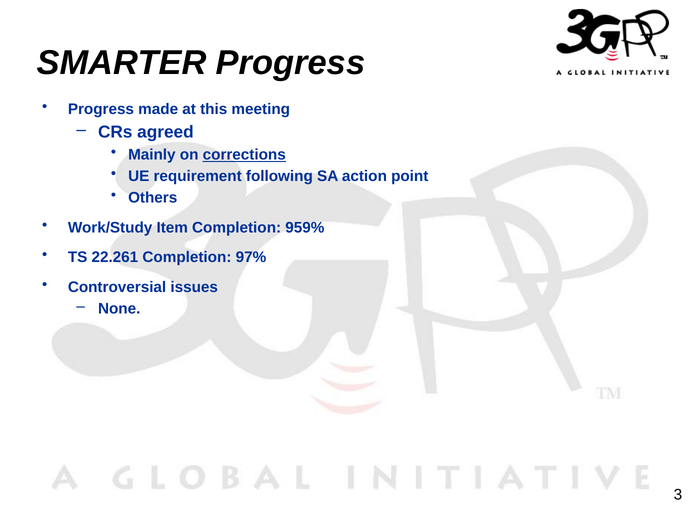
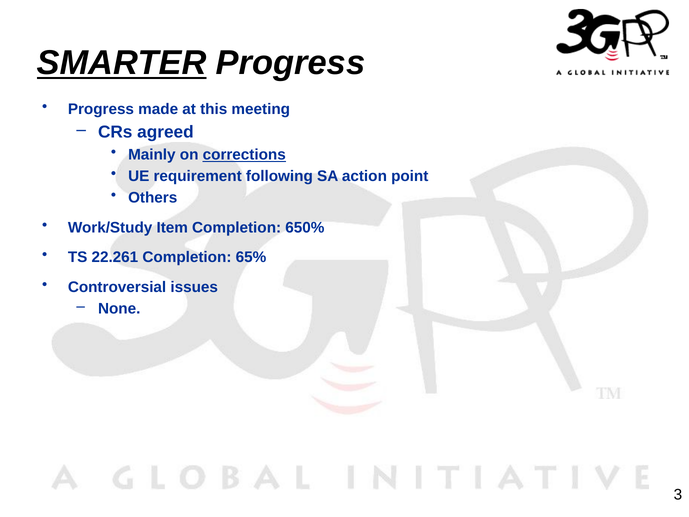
SMARTER underline: none -> present (122, 63)
959%: 959% -> 650% (305, 227)
97%: 97% -> 65% (251, 257)
